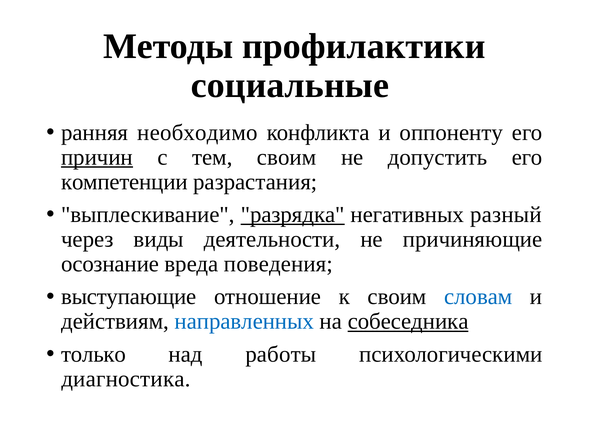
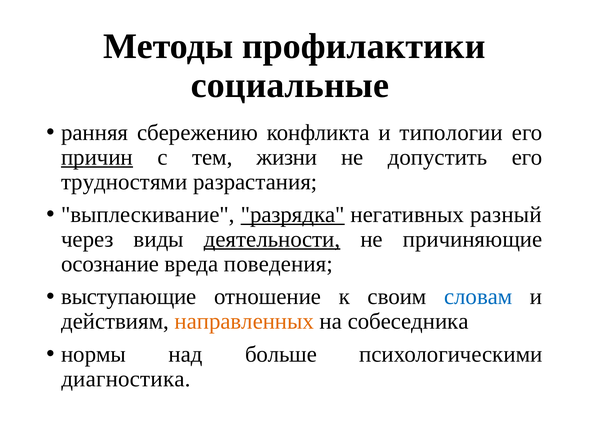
необходимо: необходимо -> сбережению (197, 133)
оппоненту: оппоненту -> типологии (451, 133)
тем своим: своим -> жизни (287, 157)
компетенции: компетенции -> трудностями (124, 182)
деятельности underline: none -> present (272, 240)
направленных colour: blue -> orange (244, 322)
собеседника underline: present -> none (408, 322)
только: только -> нормы (93, 355)
работы: работы -> больше (281, 355)
